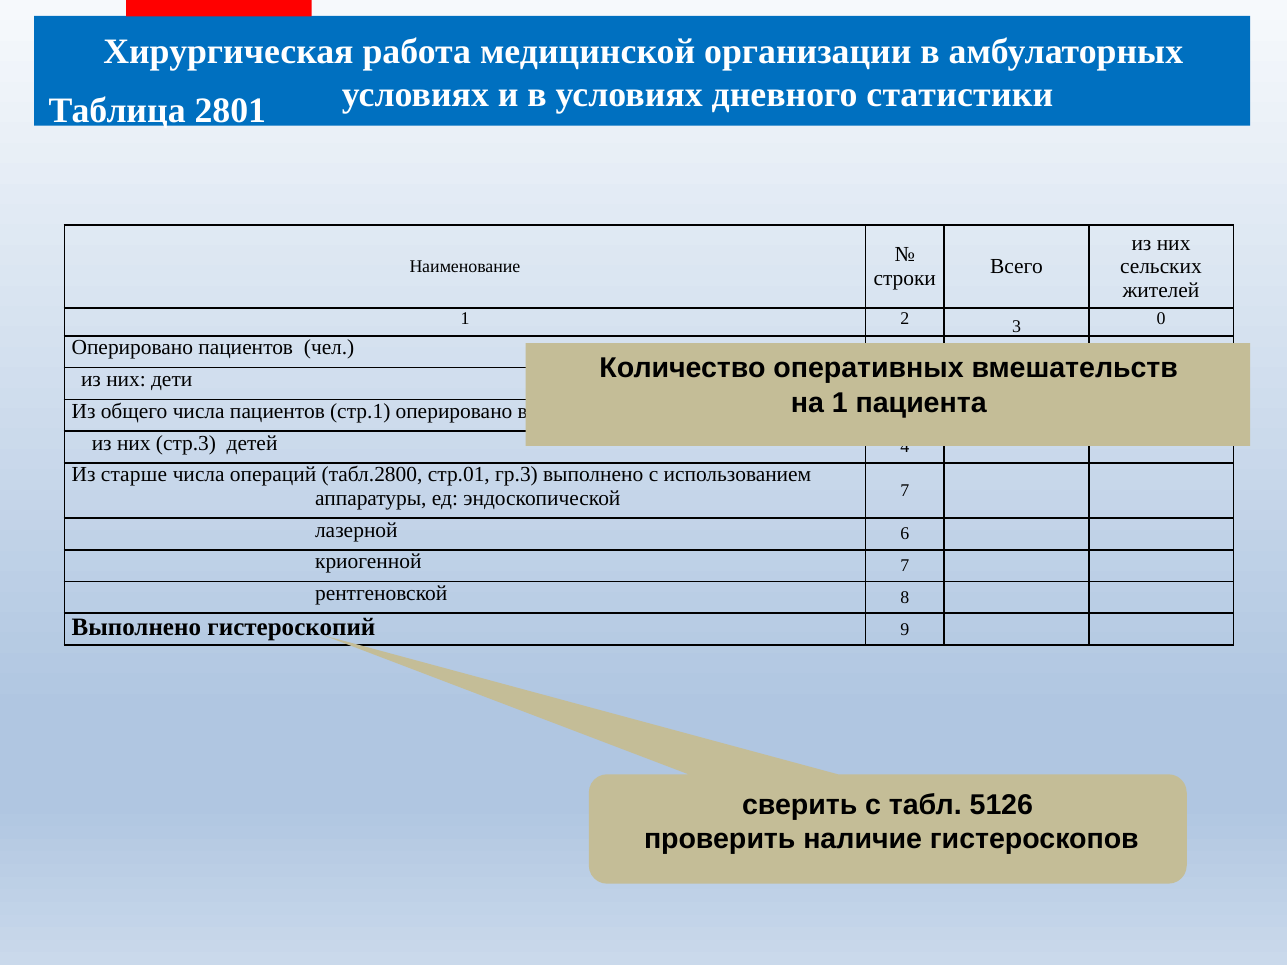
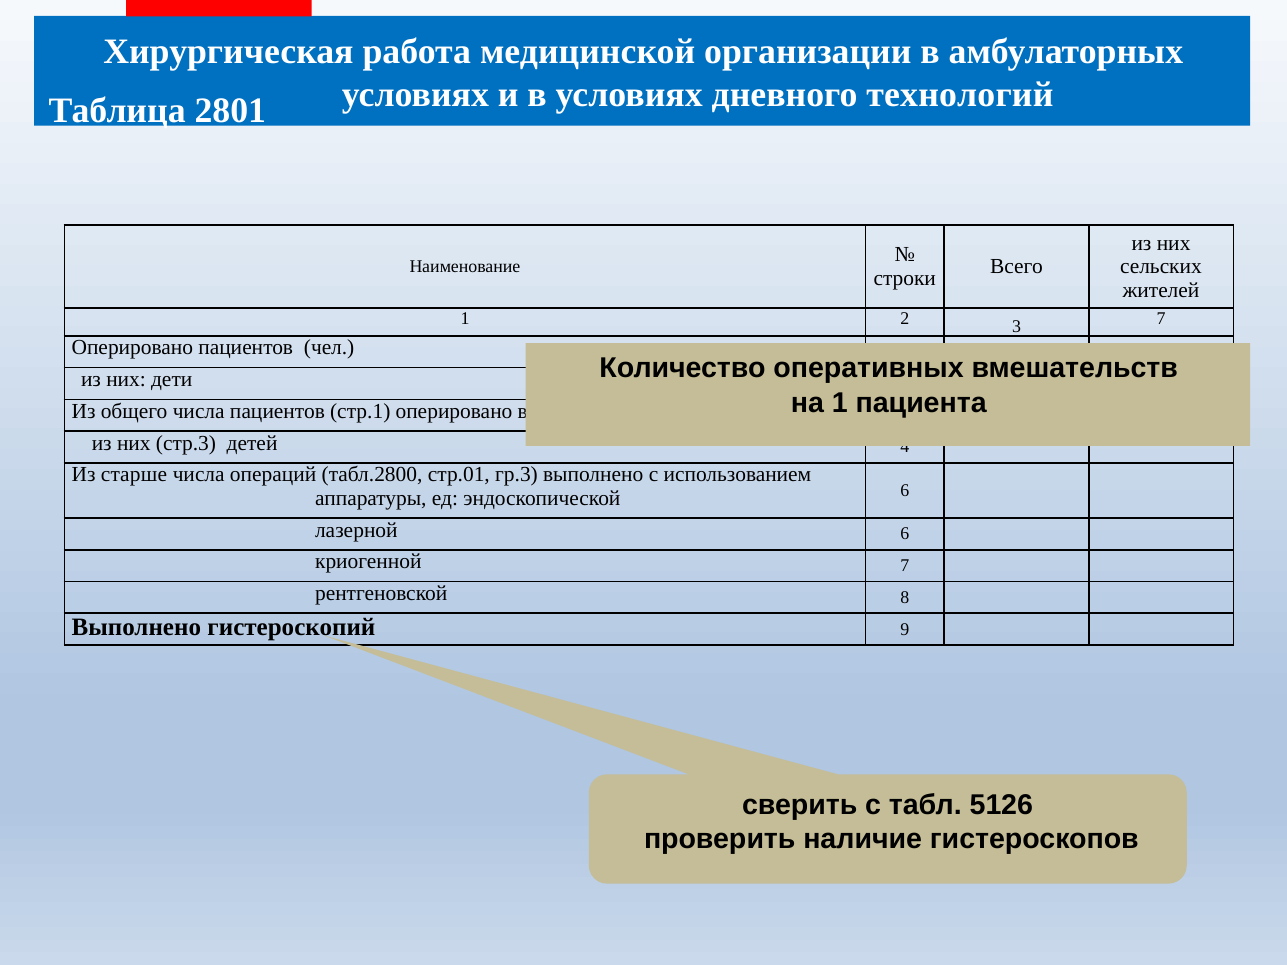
статистики: статистики -> технологий (960, 95)
3 0: 0 -> 7 (1161, 318)
эндоскопической 7: 7 -> 6 (905, 491)
